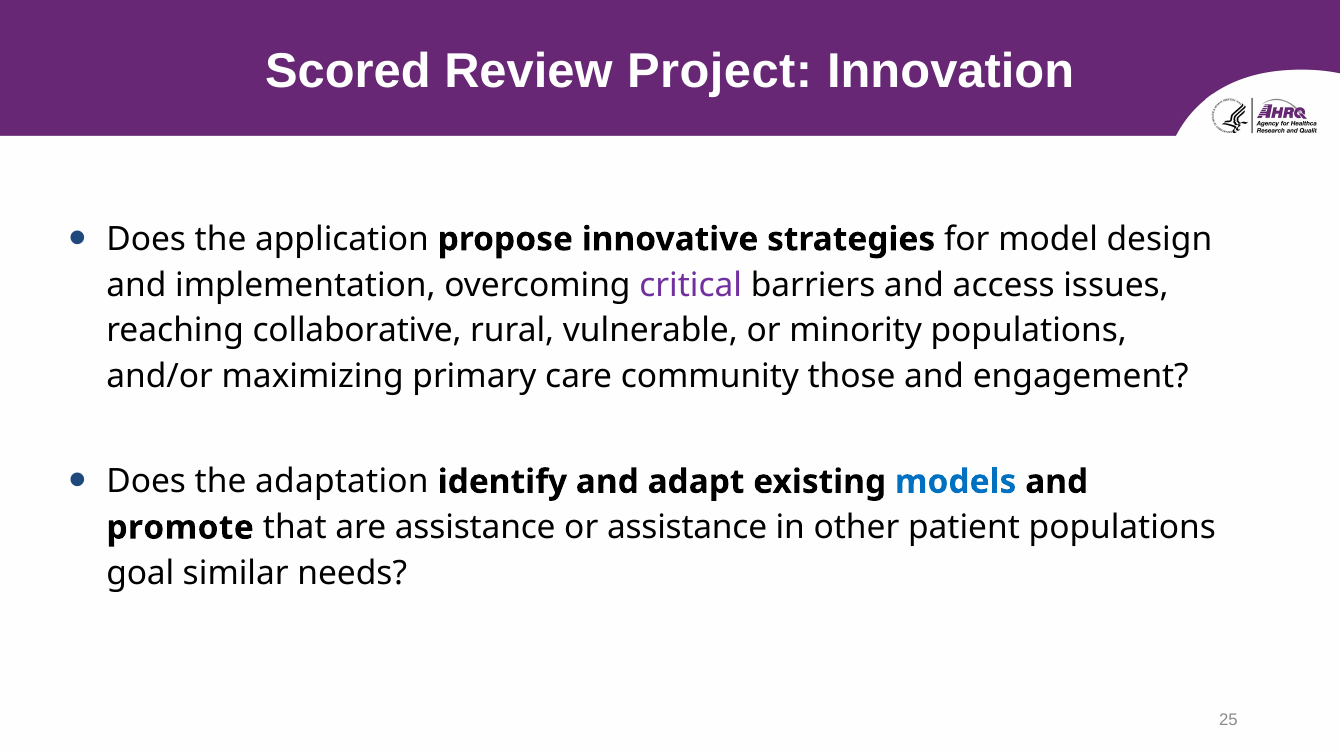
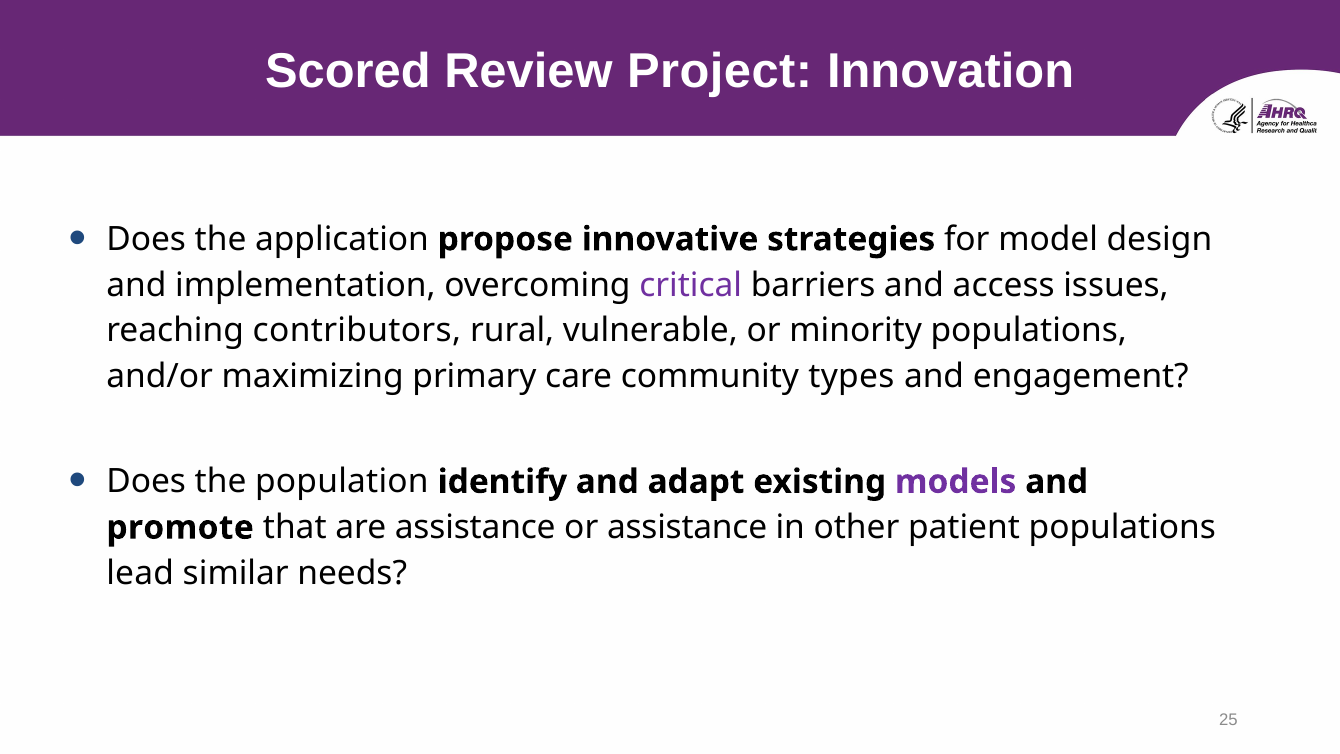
collaborative: collaborative -> contributors (357, 331)
those: those -> types (851, 377)
adaptation: adaptation -> population (342, 482)
models colour: blue -> purple (956, 482)
goal: goal -> lead (140, 573)
